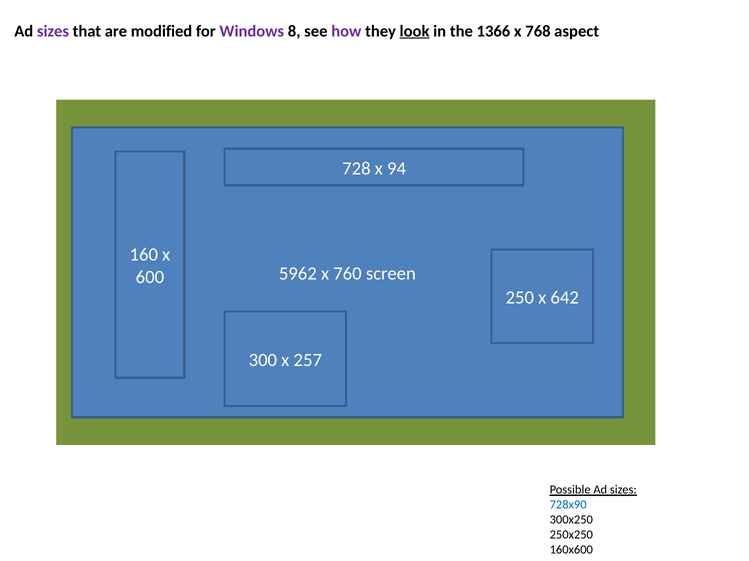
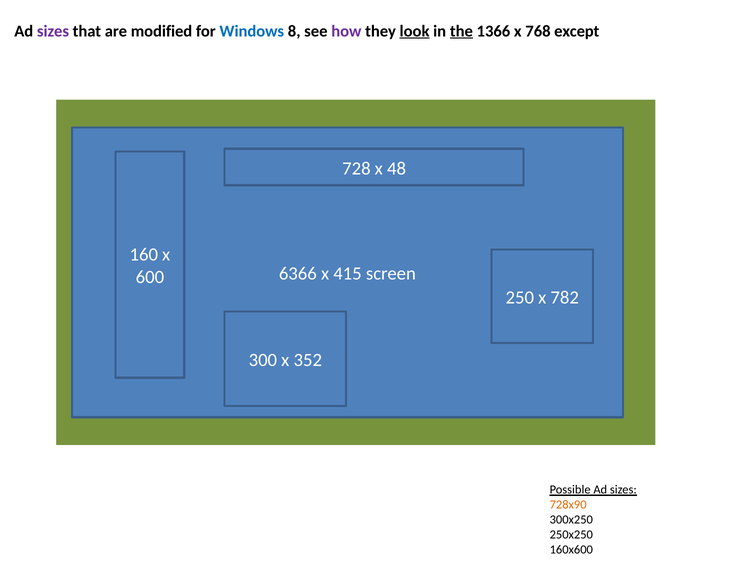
Windows colour: purple -> blue (252, 31)
the underline: none -> present (461, 31)
aspect: aspect -> except (577, 31)
94: 94 -> 48 (397, 169)
5962: 5962 -> 6366 (298, 274)
760: 760 -> 415 (347, 274)
642: 642 -> 782 (565, 298)
257: 257 -> 352 (308, 361)
728x90 colour: blue -> orange (568, 505)
